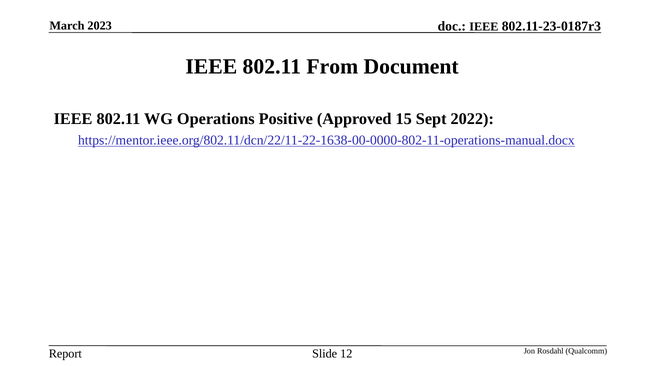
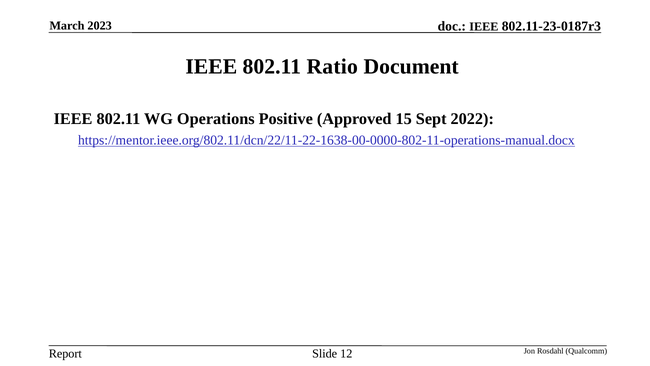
From: From -> Ratio (332, 66)
